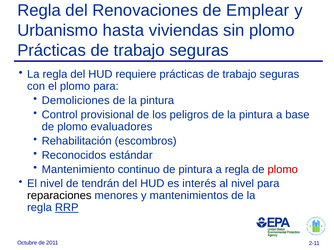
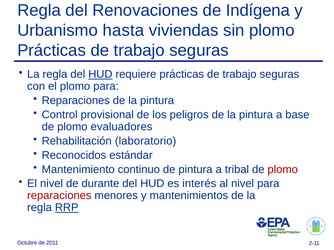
Emplear: Emplear -> Indígena (258, 10)
HUD underline: none -> present (100, 74)
Demoliciones: Demoliciones -> Reparaciones (76, 101)
escombros: escombros -> laboratorio (146, 141)
a regla: regla -> tribal (237, 170)
tendrán: tendrán -> durante (100, 184)
reparaciones colour: black -> red (59, 196)
